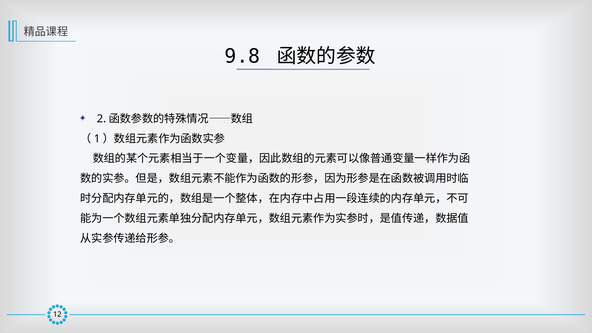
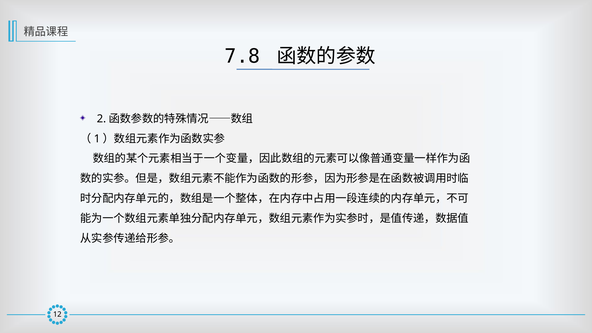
9.8: 9.8 -> 7.8 (242, 56)
